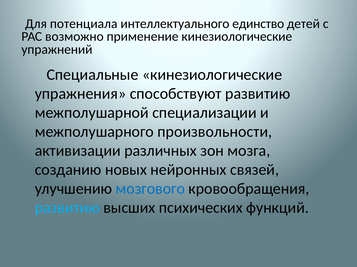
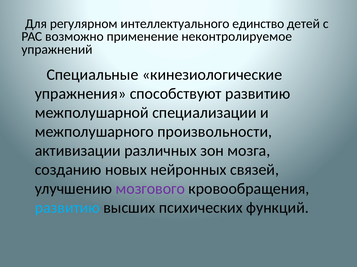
потенциала: потенциала -> регулярном (84, 24)
применение кинезиологические: кинезиологические -> неконтролируемое (237, 37)
мозгового colour: blue -> purple (150, 189)
